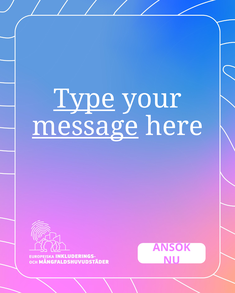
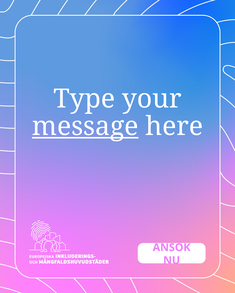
Type underline: present -> none (84, 99)
